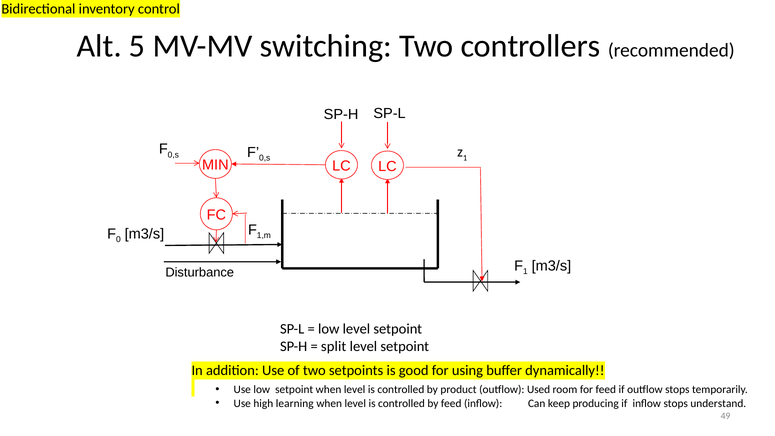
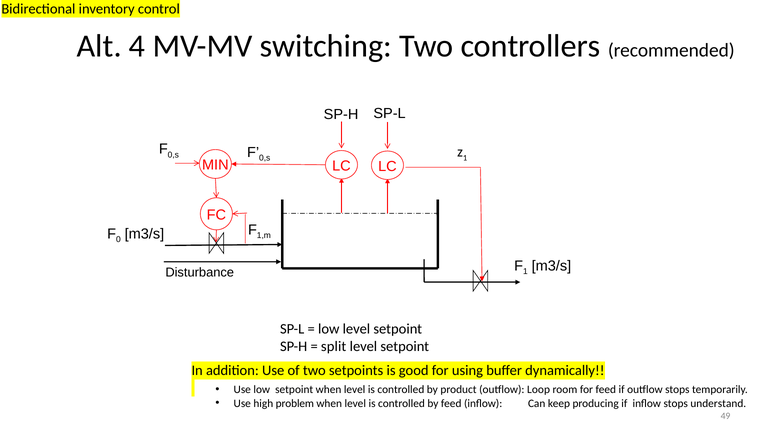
5: 5 -> 4 (137, 46)
Used: Used -> Loop (539, 390)
learning: learning -> problem (295, 403)
